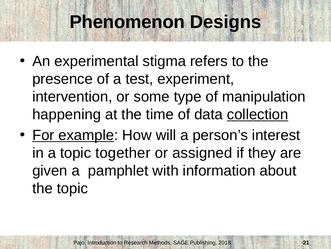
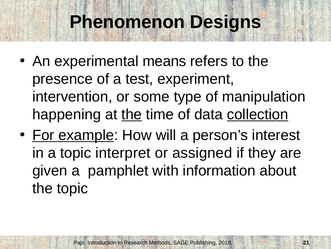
stigma: stigma -> means (164, 61)
the underline: none -> present (132, 114)
together: together -> interpret (123, 152)
